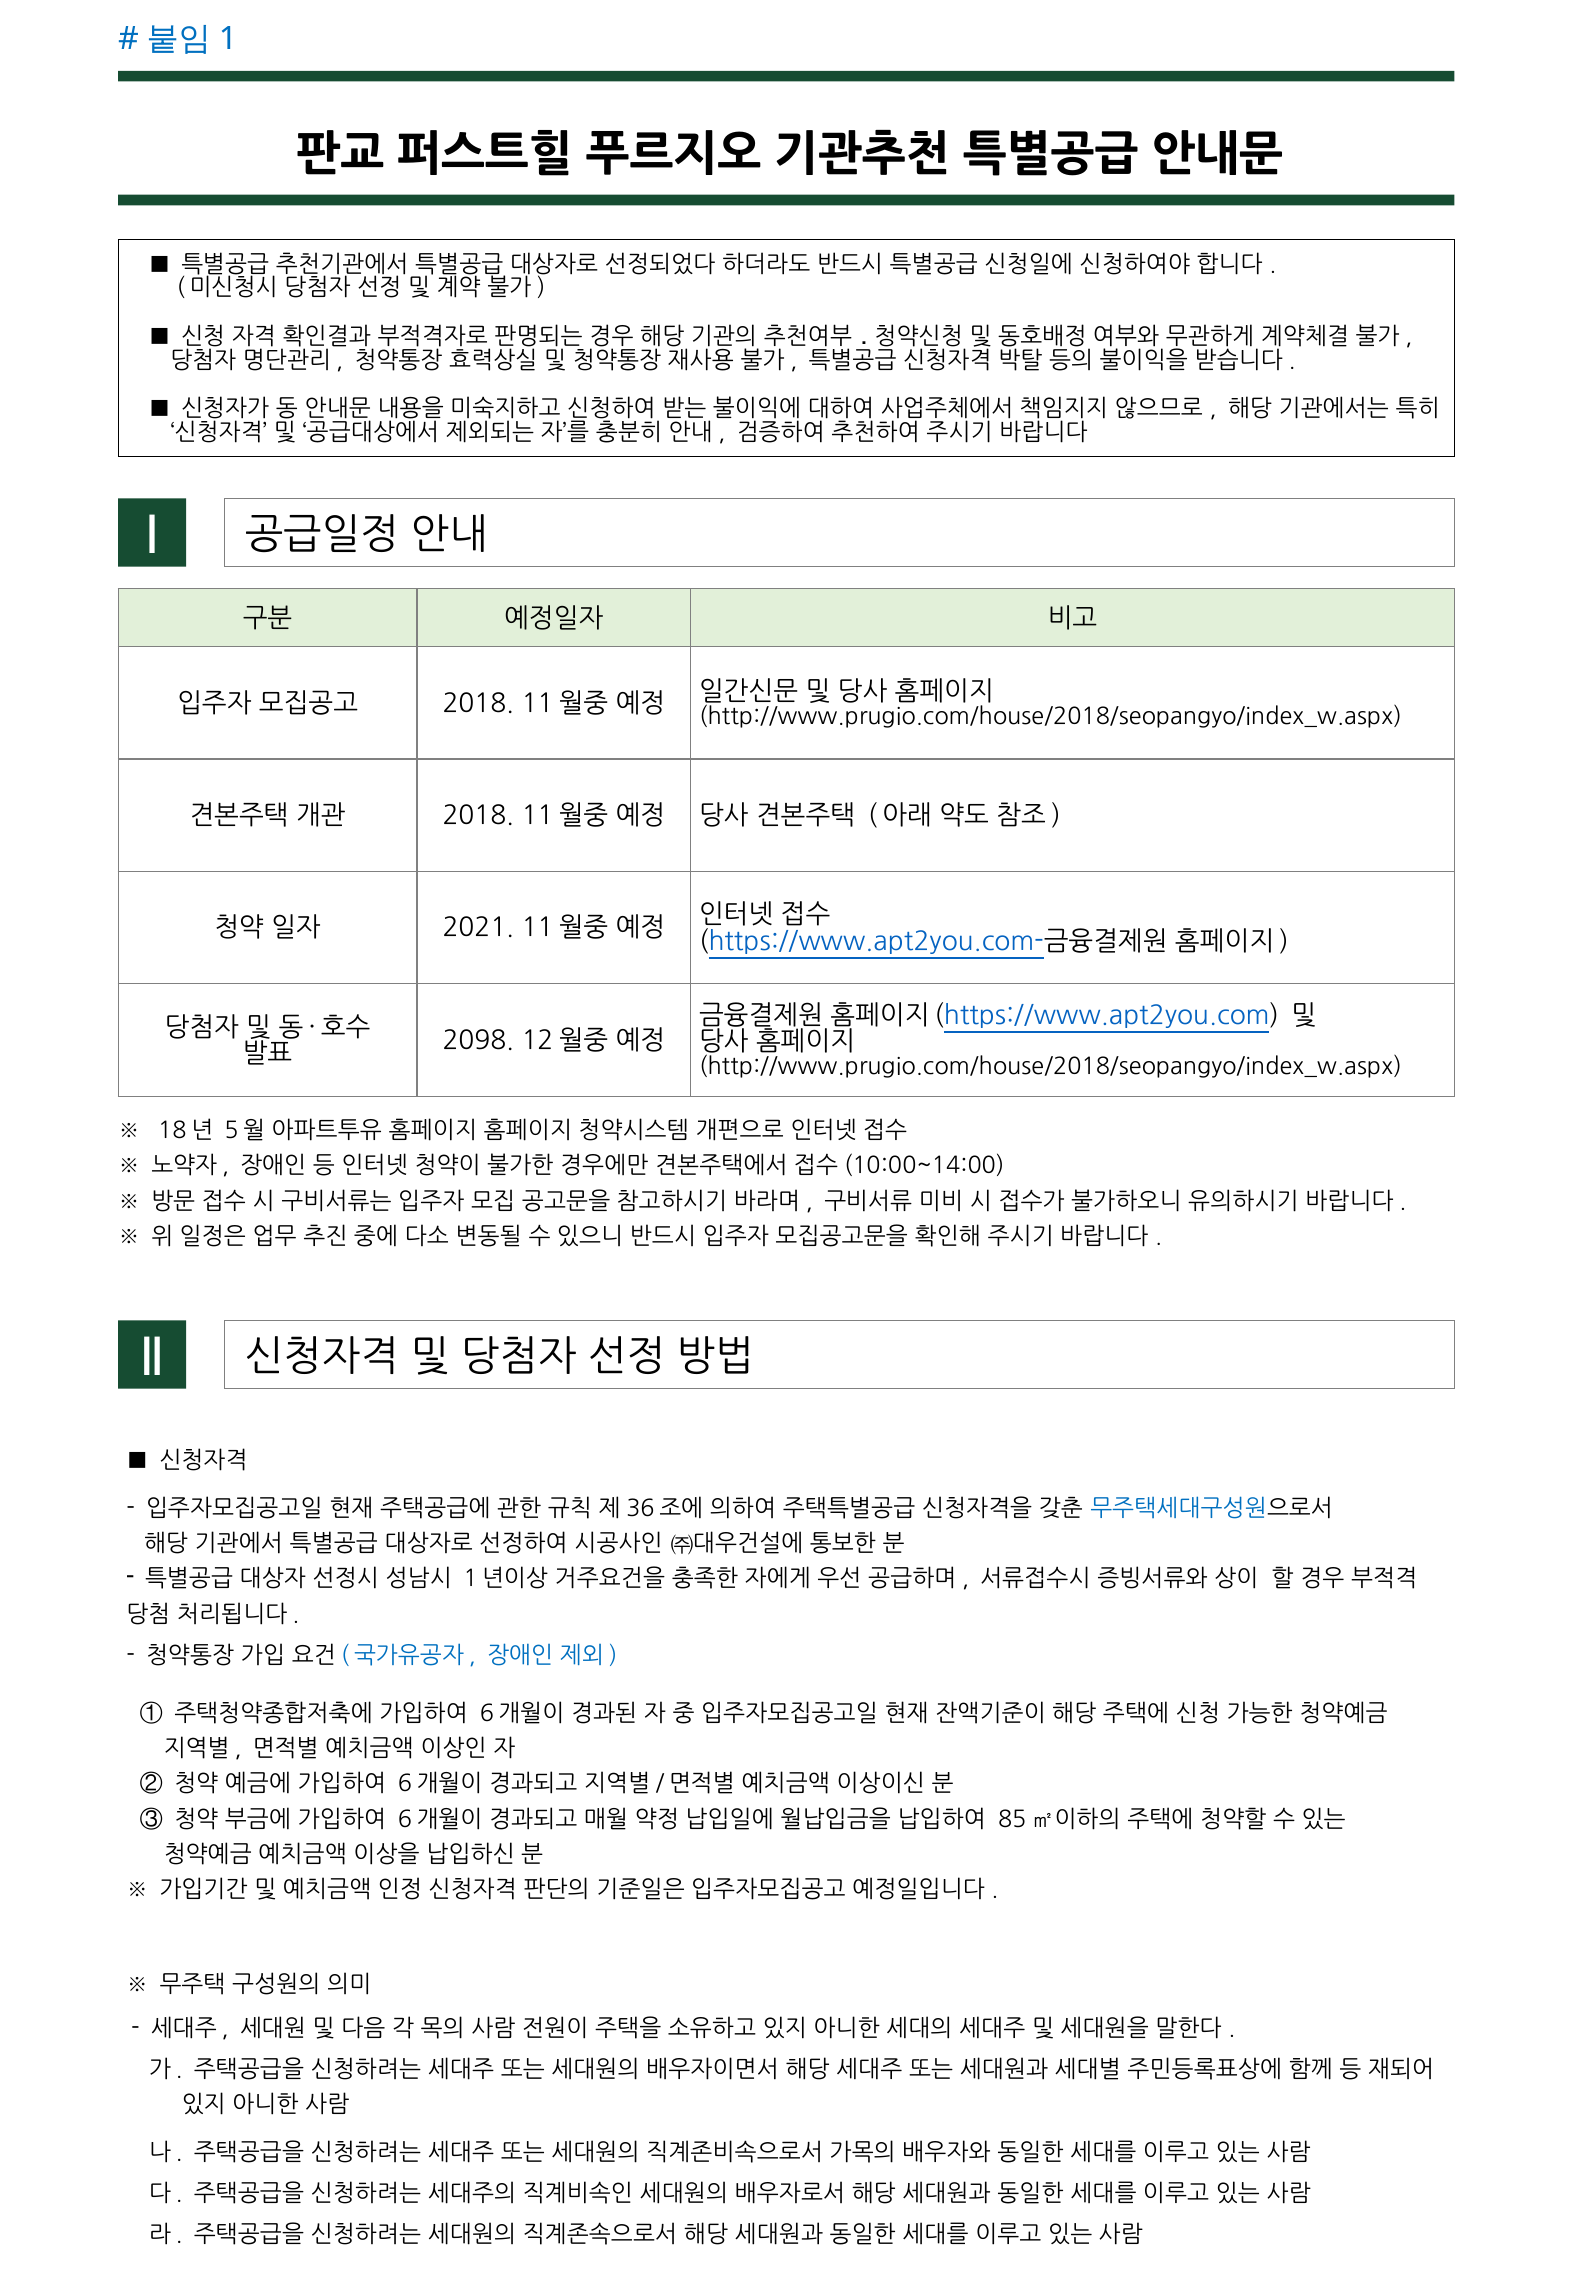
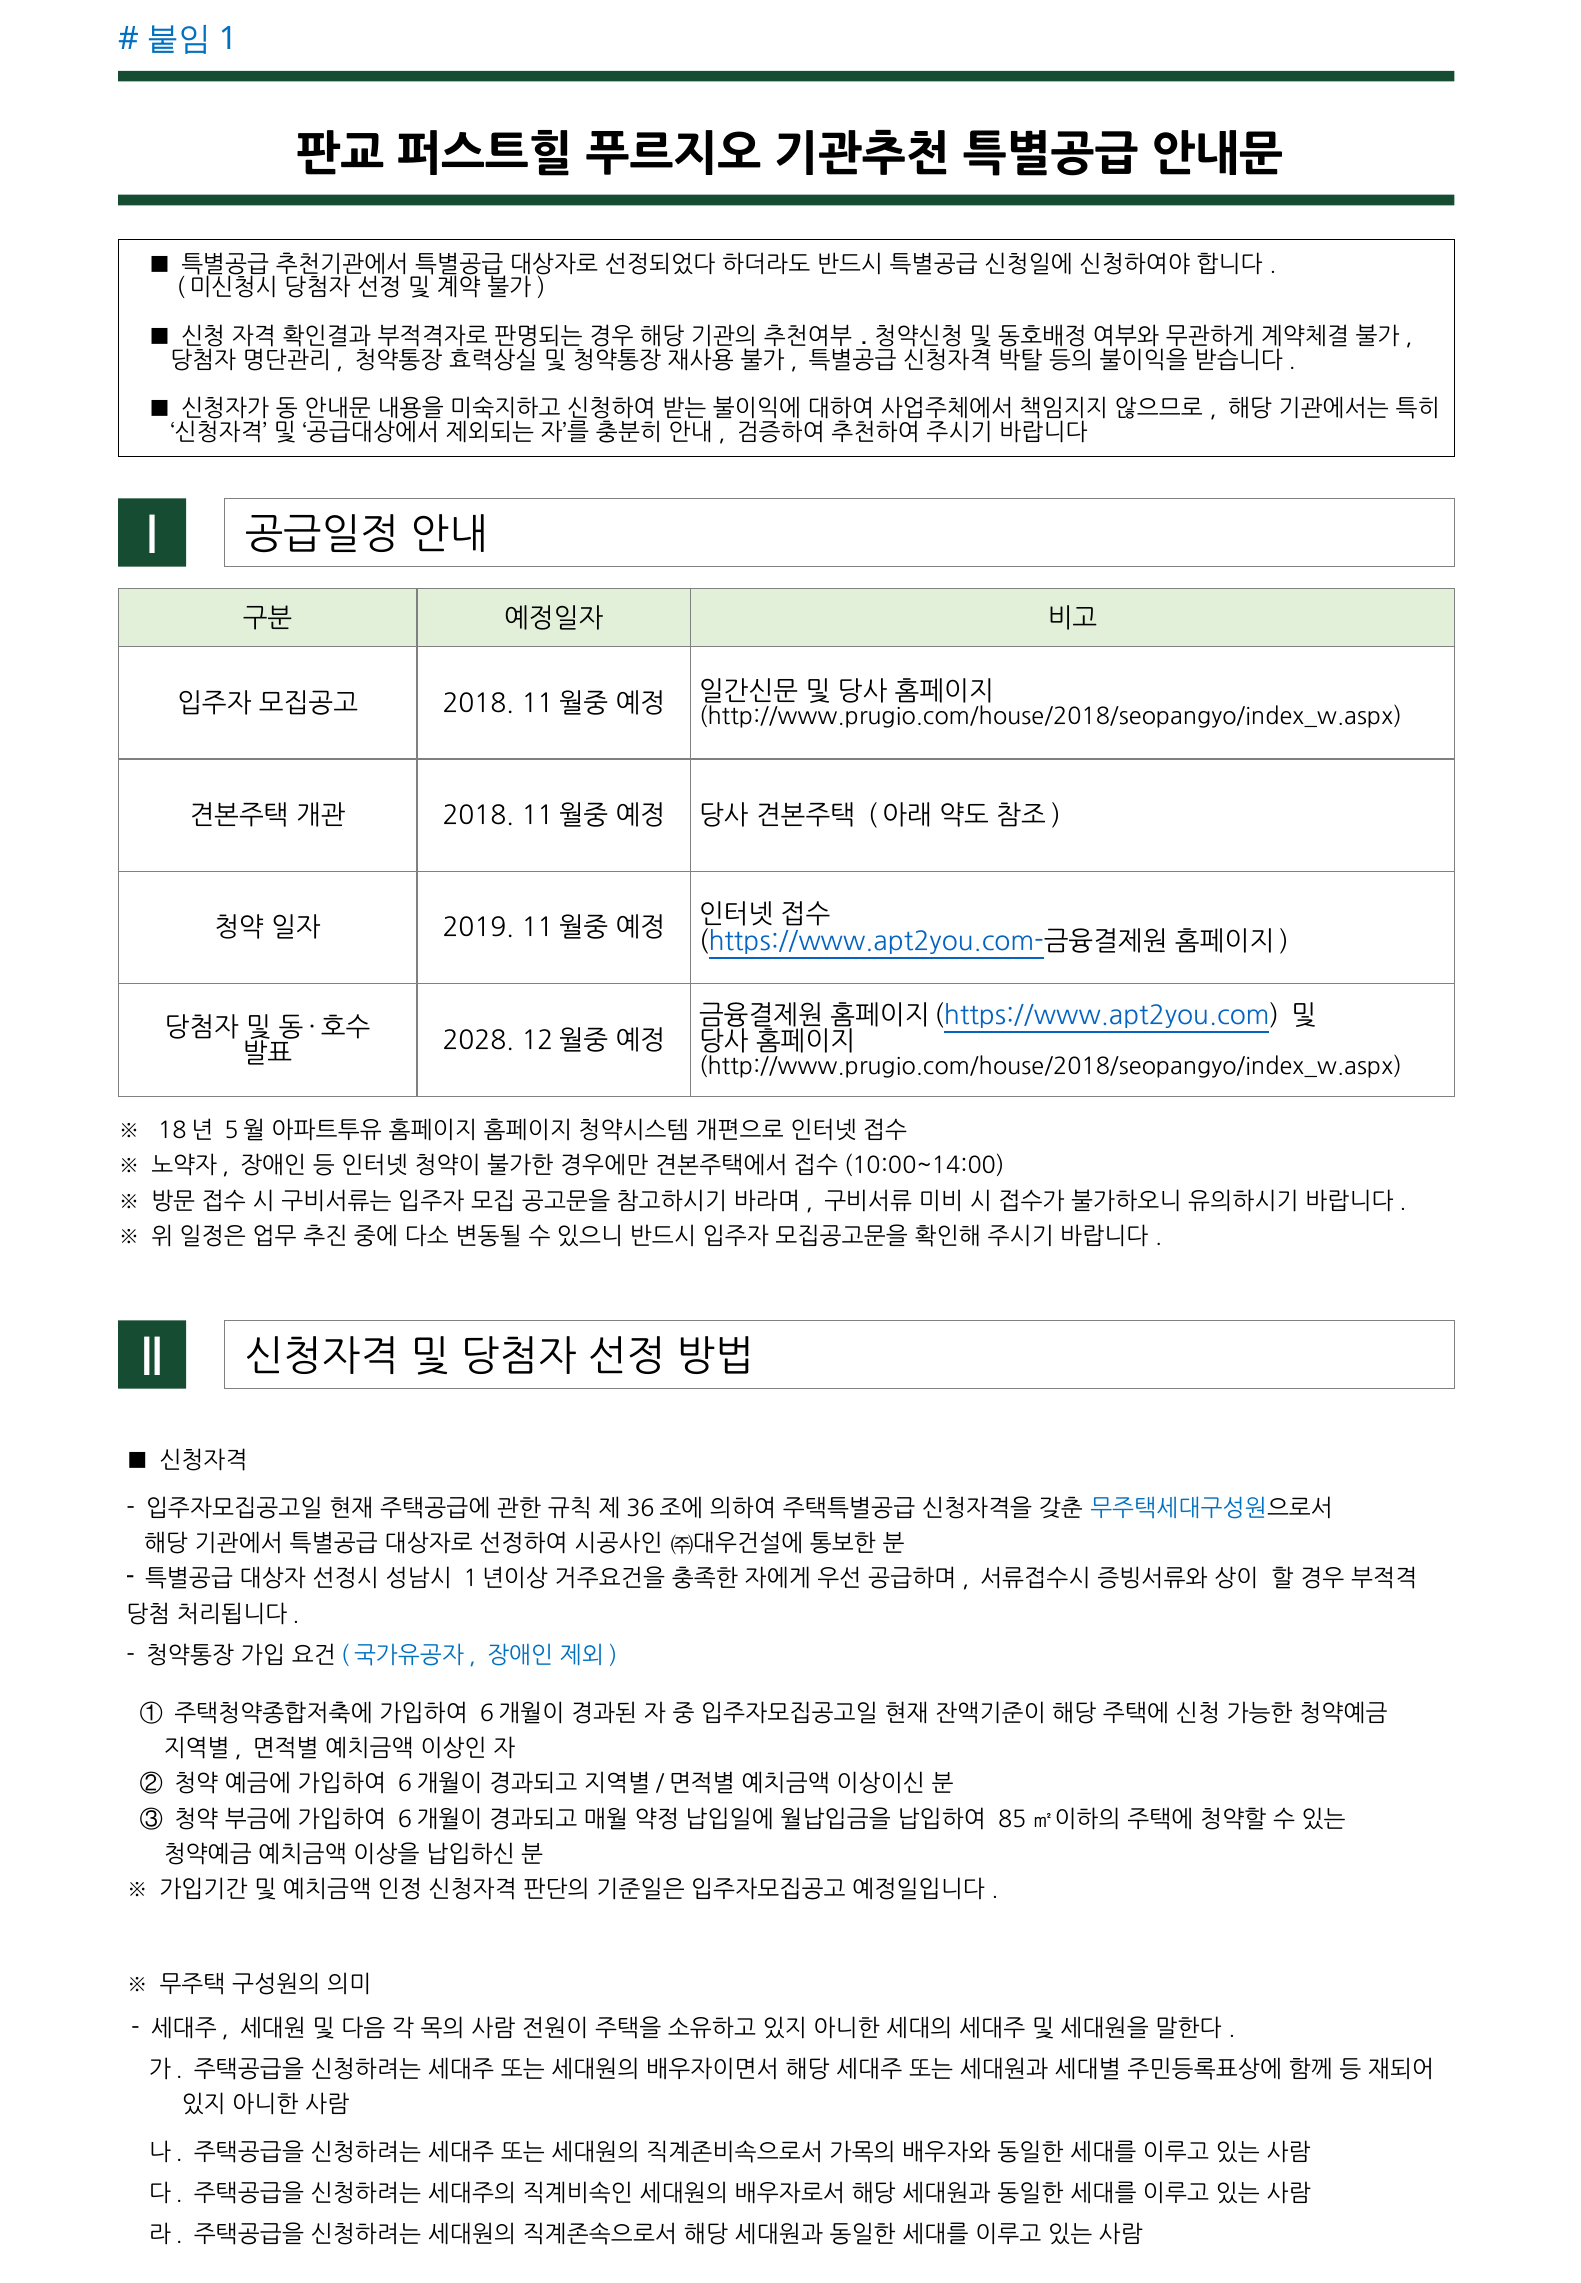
2021: 2021 -> 2019 (478, 929)
2098: 2098 -> 2028 (478, 1041)
